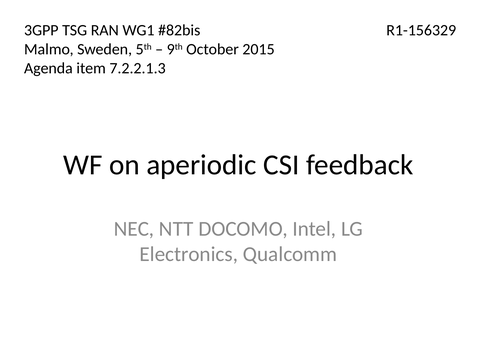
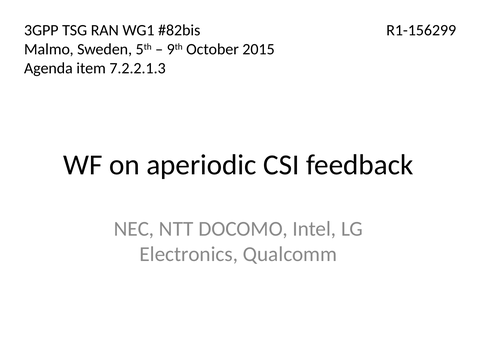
R1-156329: R1-156329 -> R1-156299 (421, 30)
